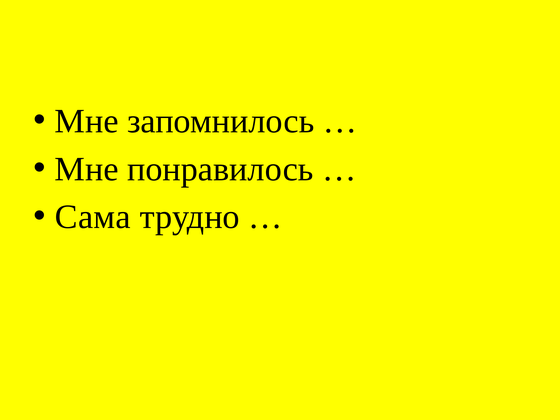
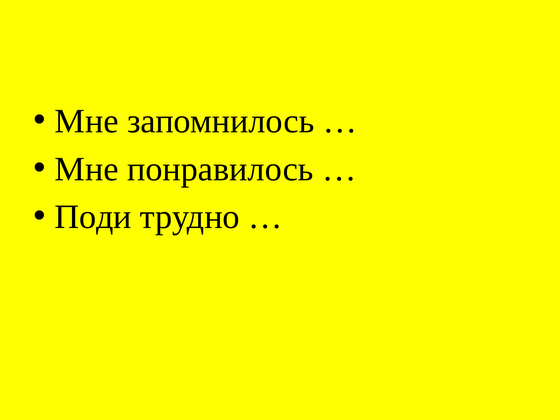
Сама: Сама -> Поди (93, 217)
